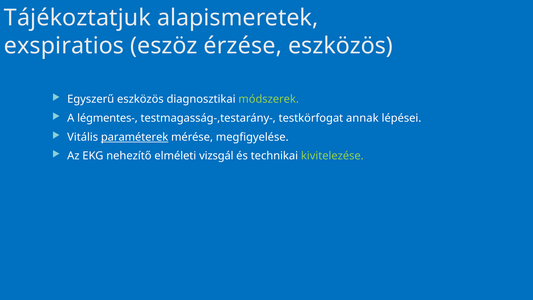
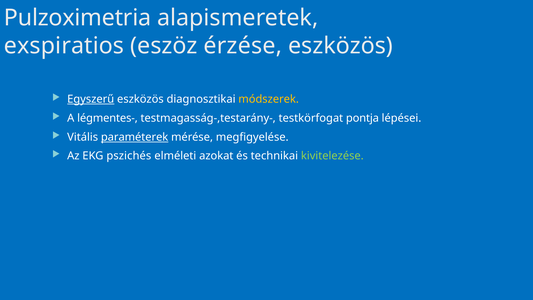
Tájékoztatjuk: Tájékoztatjuk -> Pulzoximetria (78, 18)
Egyszerű underline: none -> present (91, 99)
módszerek colour: light green -> yellow (269, 99)
annak: annak -> pontja (362, 118)
nehezítő: nehezítő -> pszichés (129, 156)
vizsgál: vizsgál -> azokat (216, 156)
